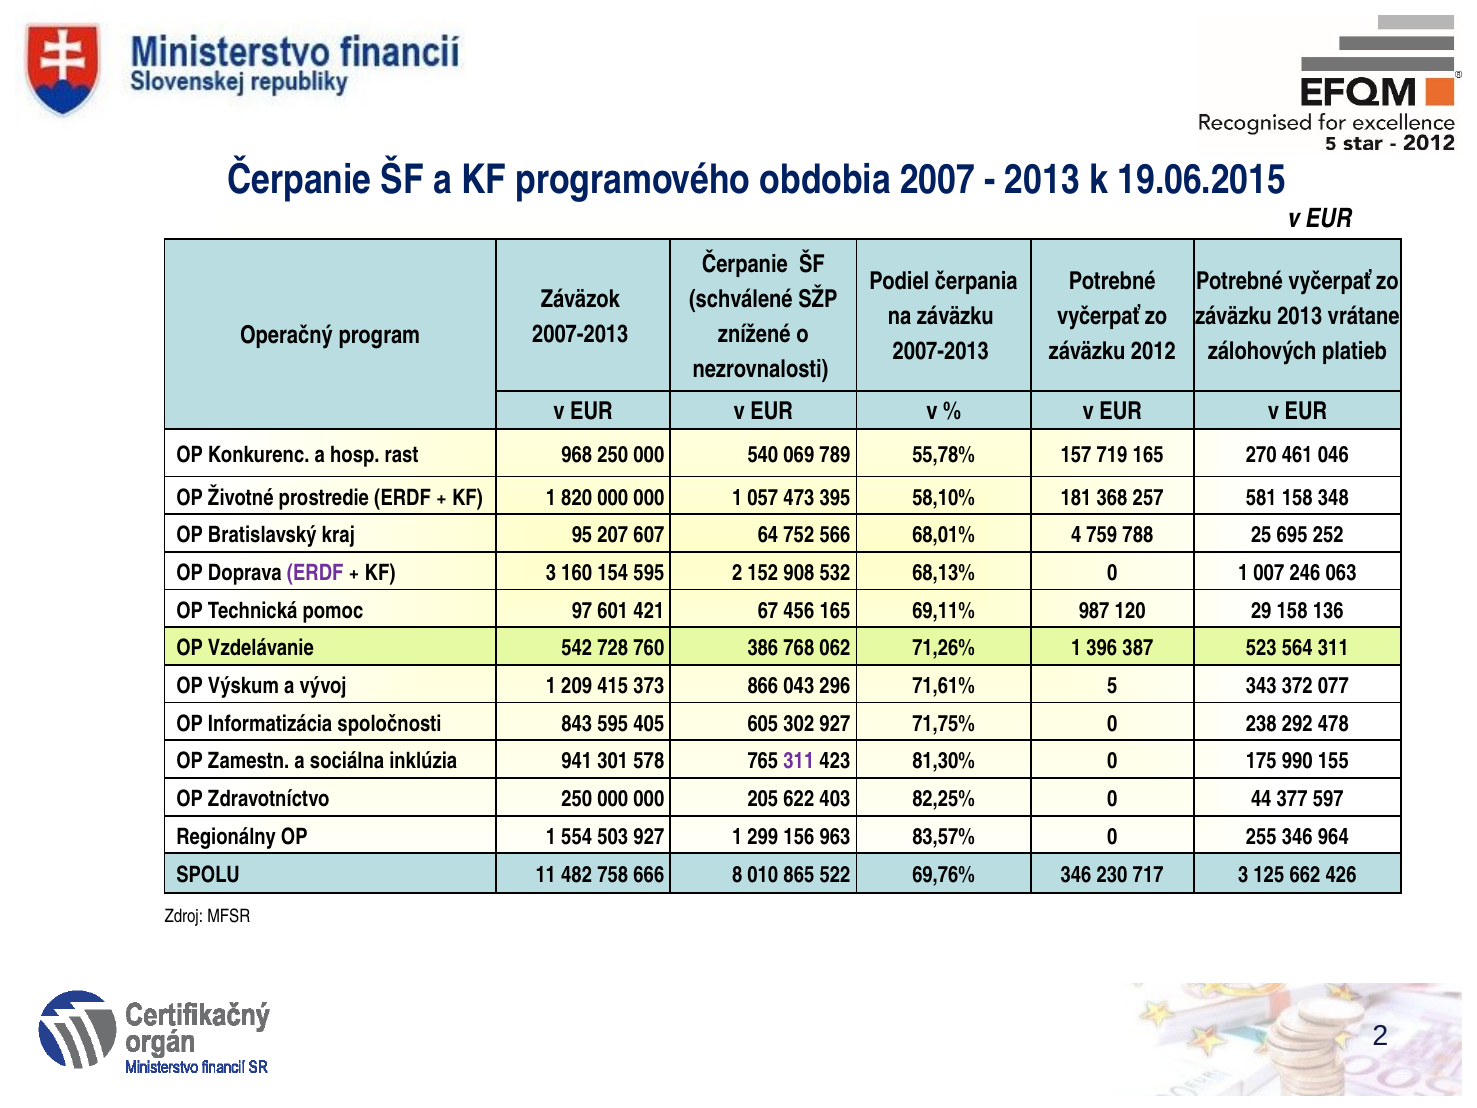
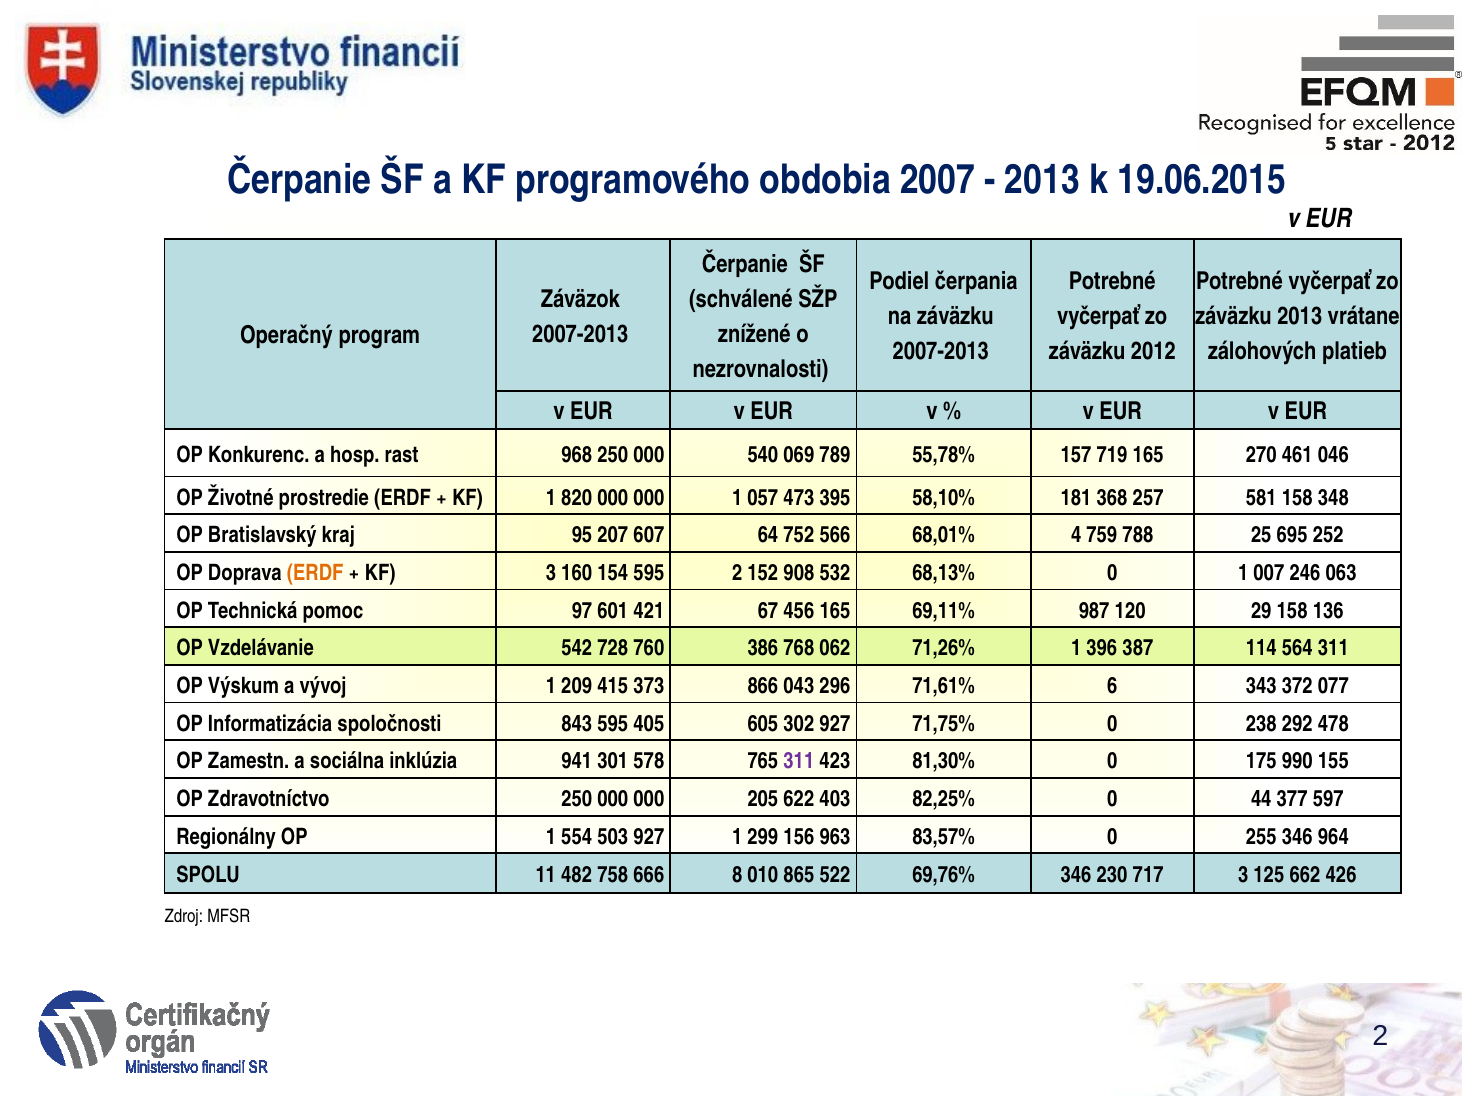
ERDF colour: purple -> orange (315, 573)
523: 523 -> 114 (1261, 648)
5: 5 -> 6 (1112, 686)
